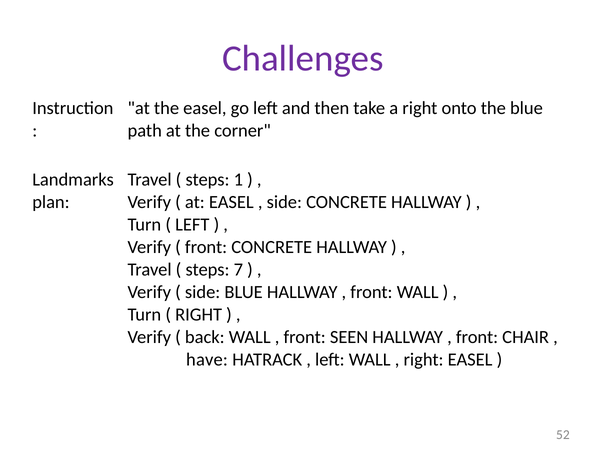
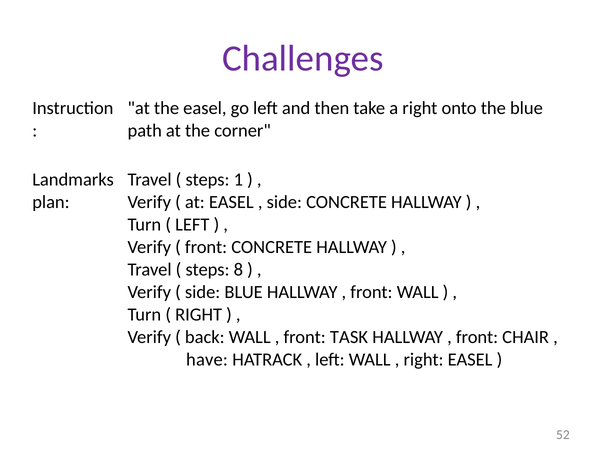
7: 7 -> 8 (238, 269)
SEEN: SEEN -> TASK (349, 337)
